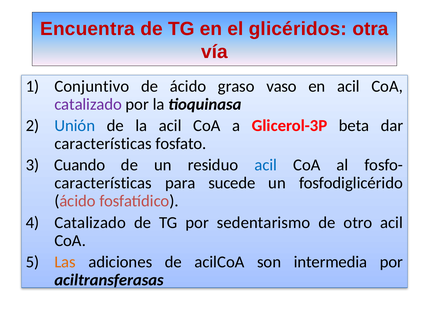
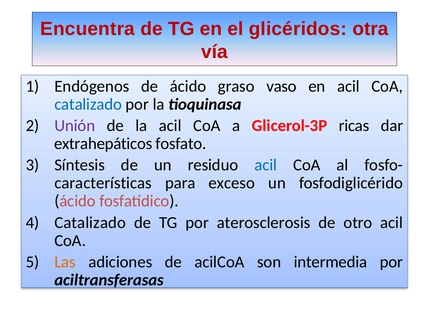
Conjuntivo: Conjuntivo -> Endógenos (92, 86)
catalizado colour: purple -> blue (88, 104)
Unión colour: blue -> purple (75, 126)
beta: beta -> ricas (354, 126)
características: características -> extrahepáticos (103, 144)
Cuando: Cuando -> Síntesis (80, 165)
sucede: sucede -> exceso (232, 183)
sedentarismo: sedentarismo -> aterosclerosis (264, 222)
